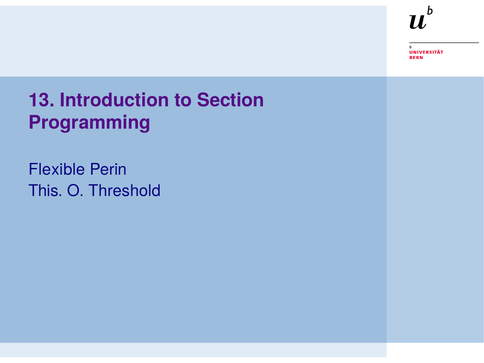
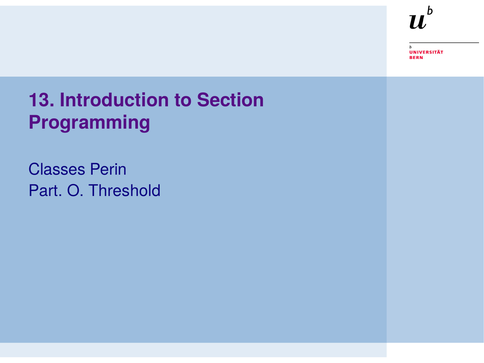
Flexible: Flexible -> Classes (57, 169)
This: This -> Part (46, 191)
